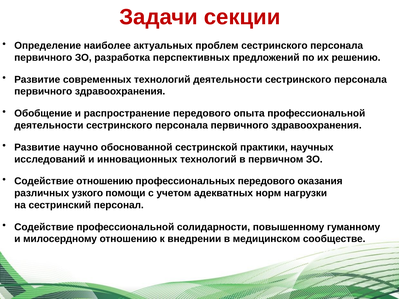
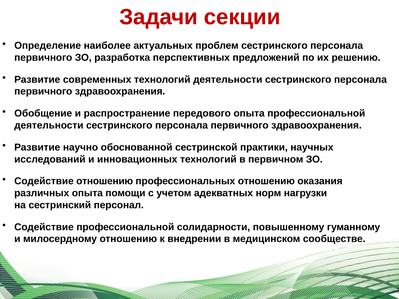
профессиональных передового: передового -> отношению (266, 181)
различных узкого: узкого -> опыта (87, 193)
